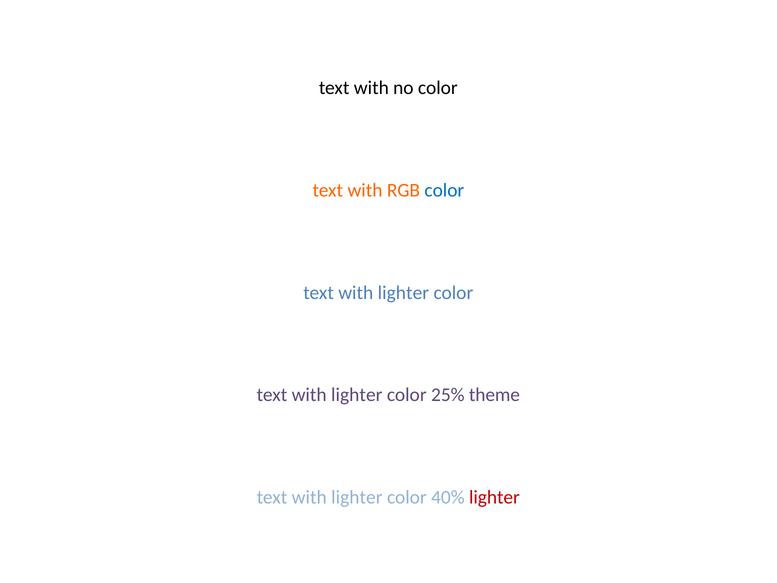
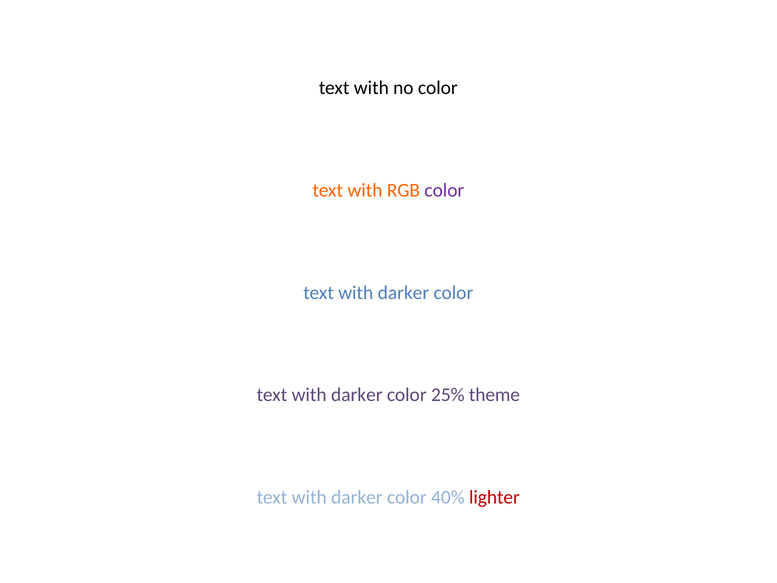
color colour: blue -> purple (444, 190)
lighter: lighter -> darker (403, 292)
lighter: lighter -> darker (357, 395)
lighter: lighter -> darker (357, 497)
